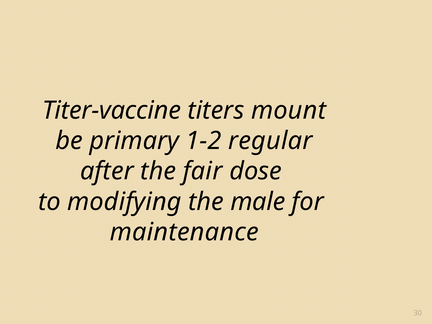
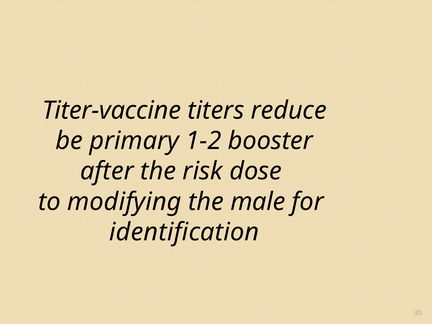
mount: mount -> reduce (289, 111)
regular: regular -> booster (270, 141)
fair: fair -> risk (203, 171)
maintenance: maintenance -> identification (184, 232)
